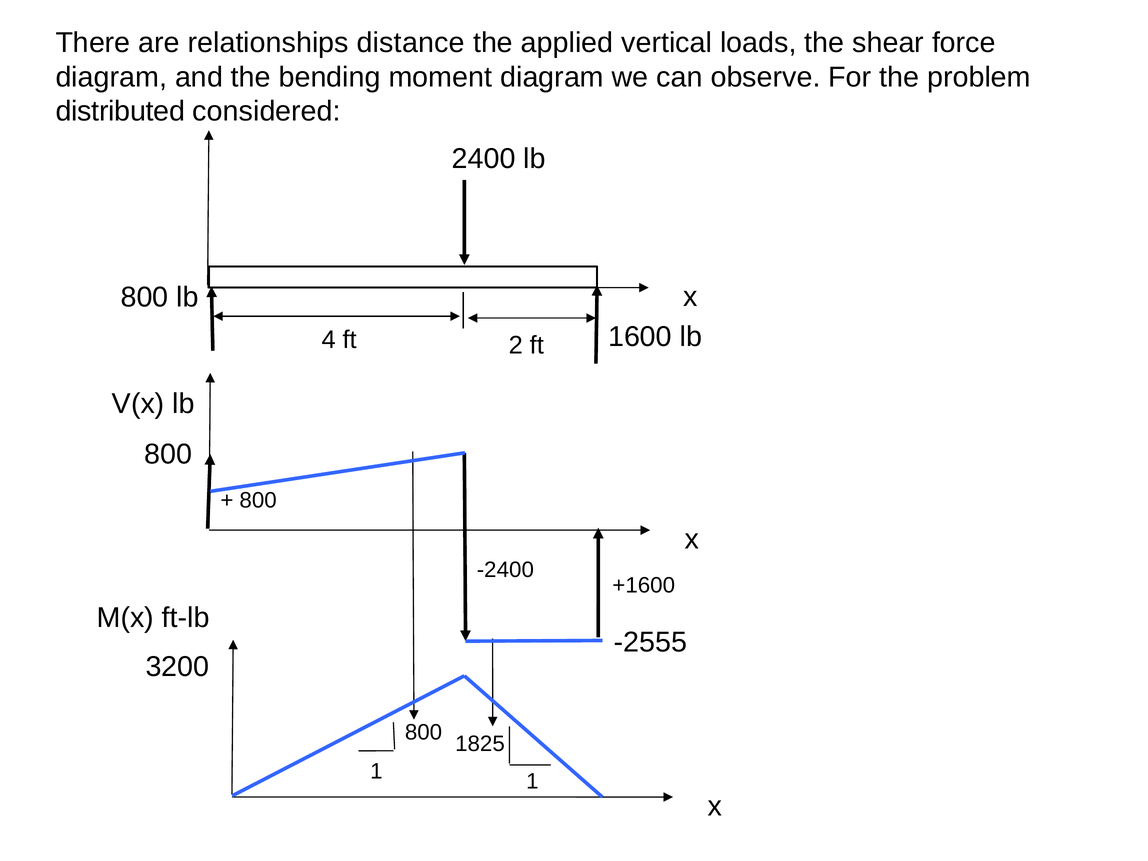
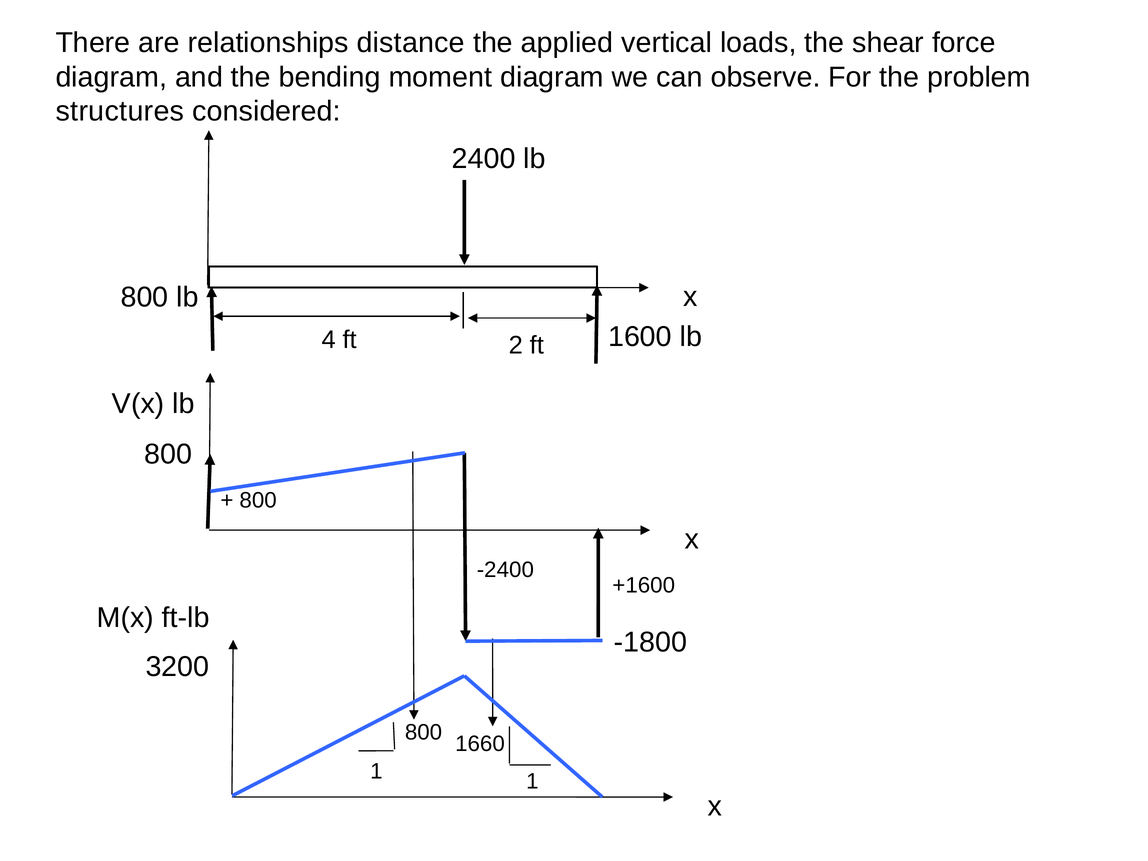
distributed: distributed -> structures (120, 111)
-2555: -2555 -> -1800 (650, 642)
1825: 1825 -> 1660 (480, 744)
